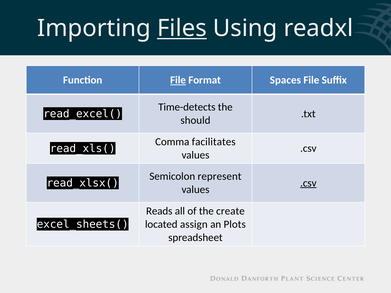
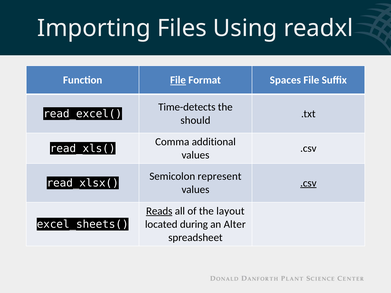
Files underline: present -> none (182, 28)
facilitates: facilitates -> additional (214, 142)
Reads underline: none -> present (159, 211)
create: create -> layout (230, 211)
assign: assign -> during (194, 224)
Plots: Plots -> Alter (235, 224)
